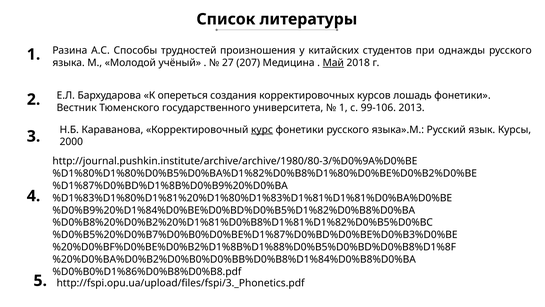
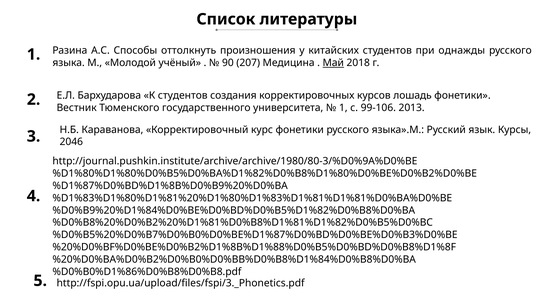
трудностей: трудностей -> оттолкнуть (189, 50)
27: 27 -> 90 (228, 63)
К опереться: опереться -> студентов (183, 95)
курс underline: present -> none (262, 129)
2000: 2000 -> 2046 (71, 142)
